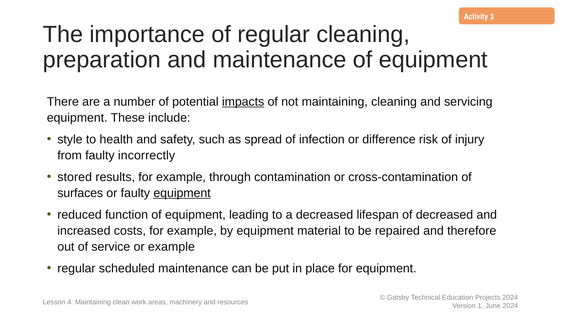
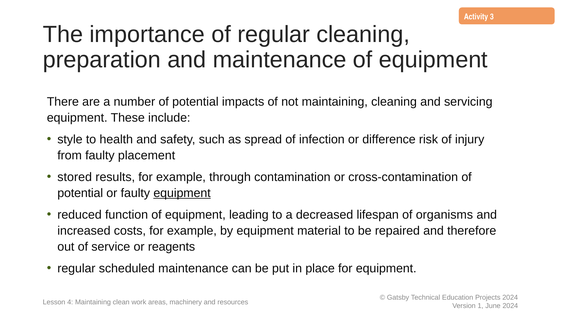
impacts underline: present -> none (243, 102)
incorrectly: incorrectly -> placement (147, 155)
surfaces: surfaces -> potential (80, 193)
of decreased: decreased -> organisms (444, 215)
or example: example -> reagents (172, 246)
